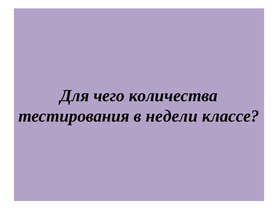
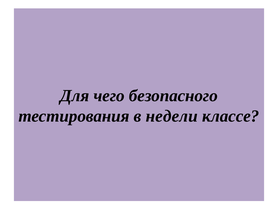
количества: количества -> безопасного (173, 95)
